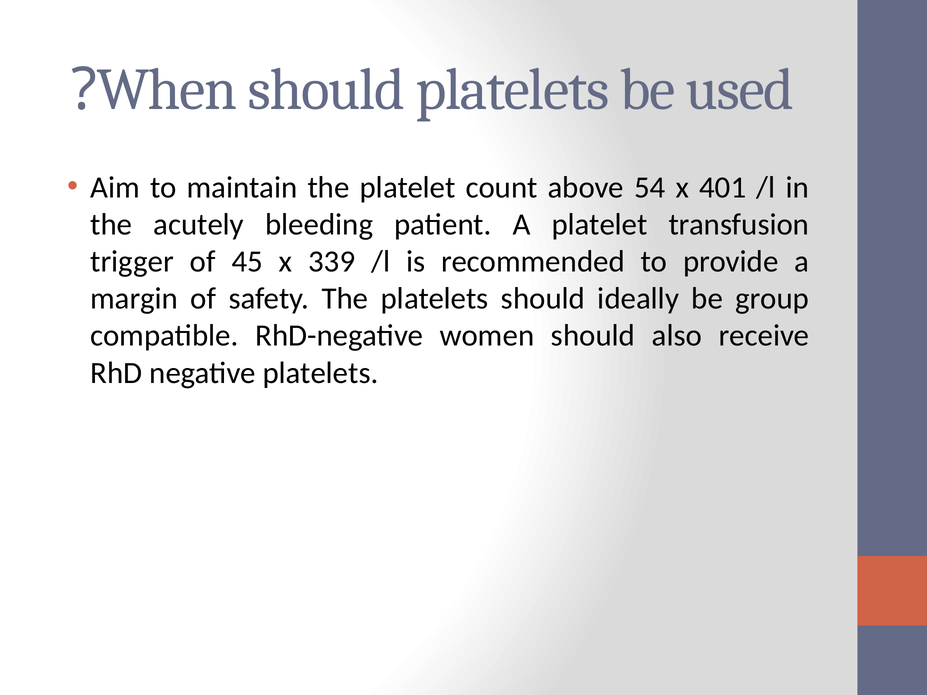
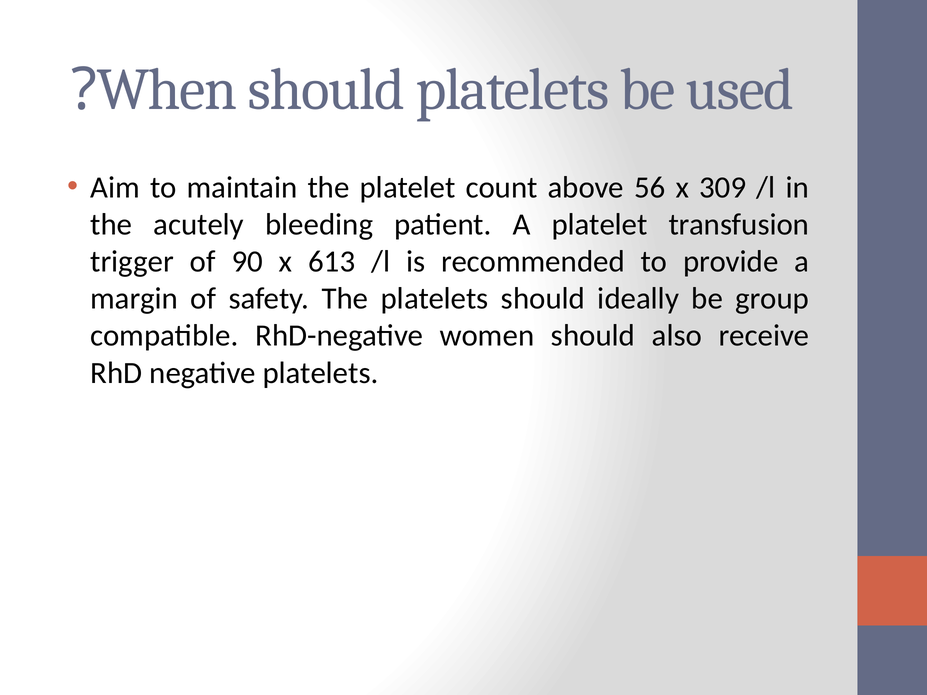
54: 54 -> 56 (650, 188)
401: 401 -> 309 (723, 188)
45: 45 -> 90 (247, 262)
339: 339 -> 613 (332, 262)
